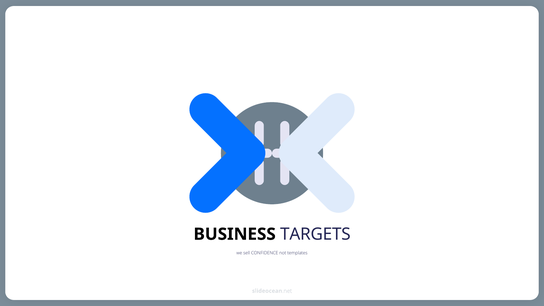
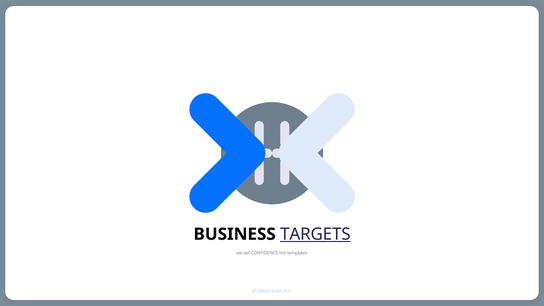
TARGETS underline: none -> present (315, 234)
